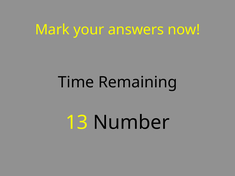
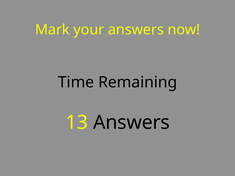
13 Number: Number -> Answers (131, 123)
